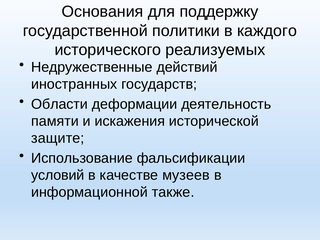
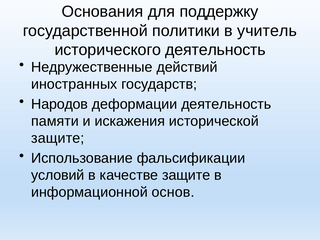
каждого: каждого -> учитель (267, 31)
исторического реализуемых: реализуемых -> деятельность (215, 50)
Области: Области -> Народов (60, 104)
качестве музеев: музеев -> защите (186, 175)
также: также -> основ (173, 192)
